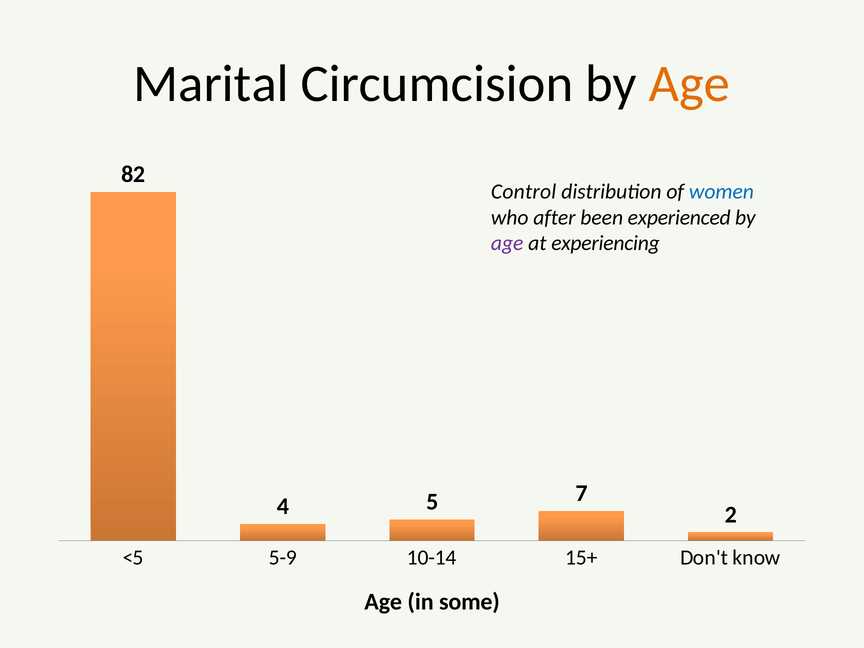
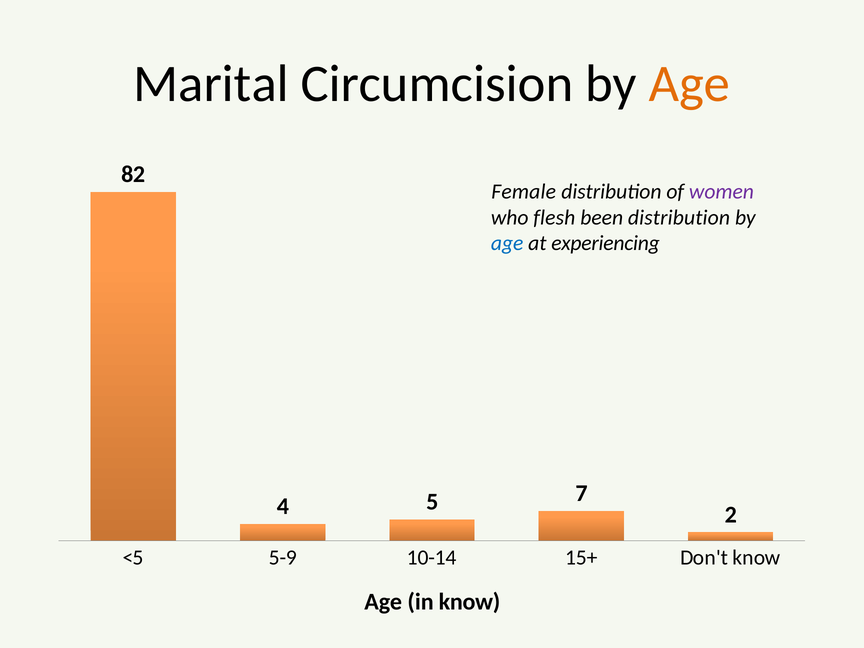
Control: Control -> Female (524, 191)
women colour: blue -> purple (721, 191)
after: after -> flesh (554, 217)
been experienced: experienced -> distribution (679, 217)
age colour: purple -> blue (507, 243)
in some: some -> know (469, 602)
